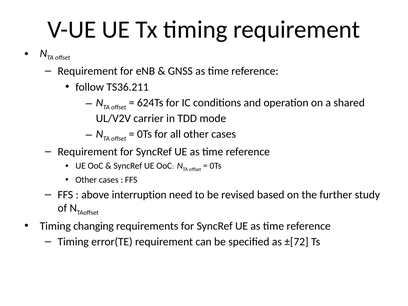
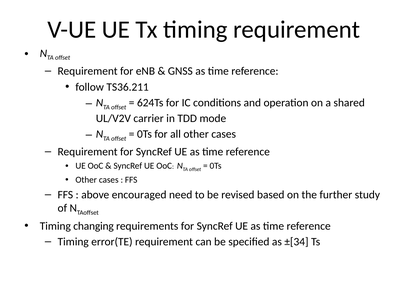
interruption: interruption -> encouraged (139, 195)
±[72: ±[72 -> ±[34 (296, 242)
